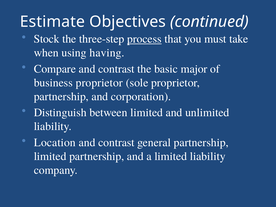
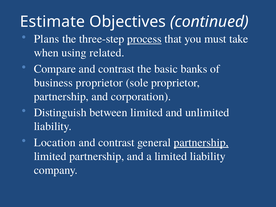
Stock: Stock -> Plans (47, 39)
having: having -> related (107, 53)
major: major -> banks (194, 69)
partnership underline: none -> present (201, 142)
